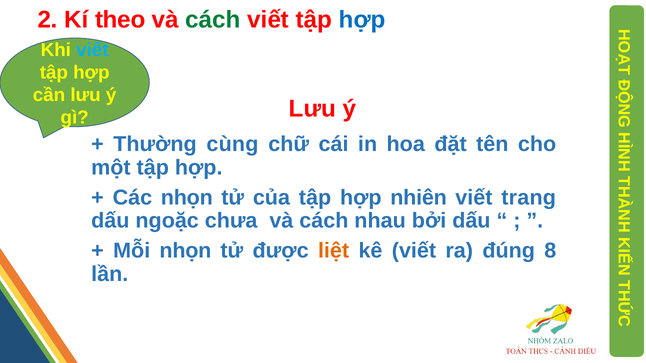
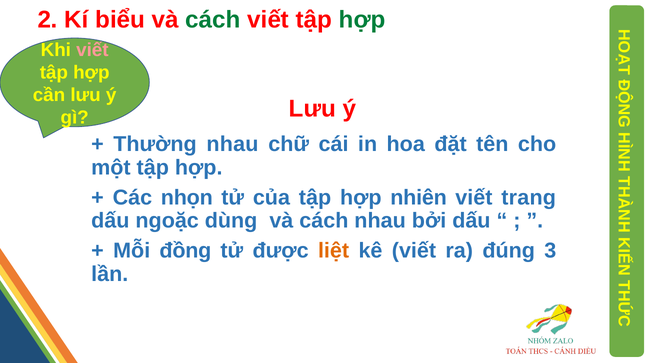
theo: theo -> biểu (120, 20)
hợp colour: blue -> green (362, 20)
viết colour: light blue -> pink (92, 50)
Thường cùng: cùng -> nhau (232, 145)
chưa: chưa -> dùng (231, 221)
Mỗi nhọn: nhọn -> đồng (185, 251)
8: 8 -> 3 (550, 251)
